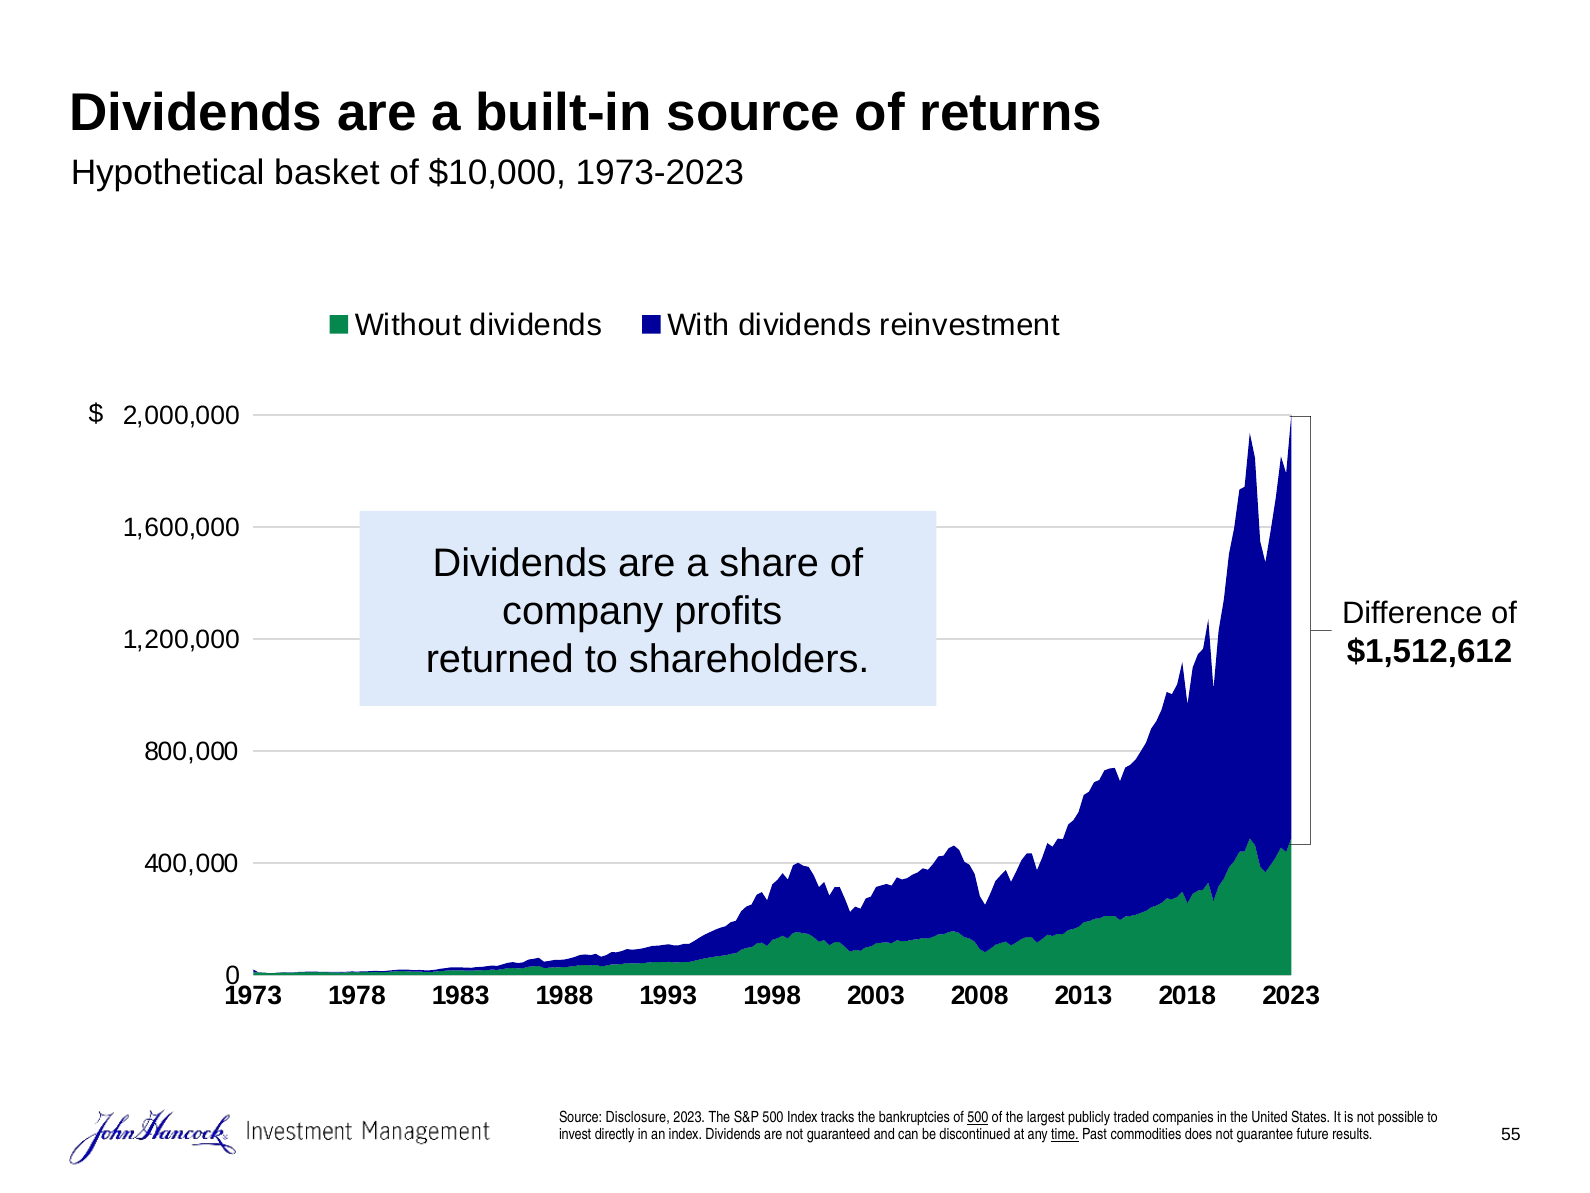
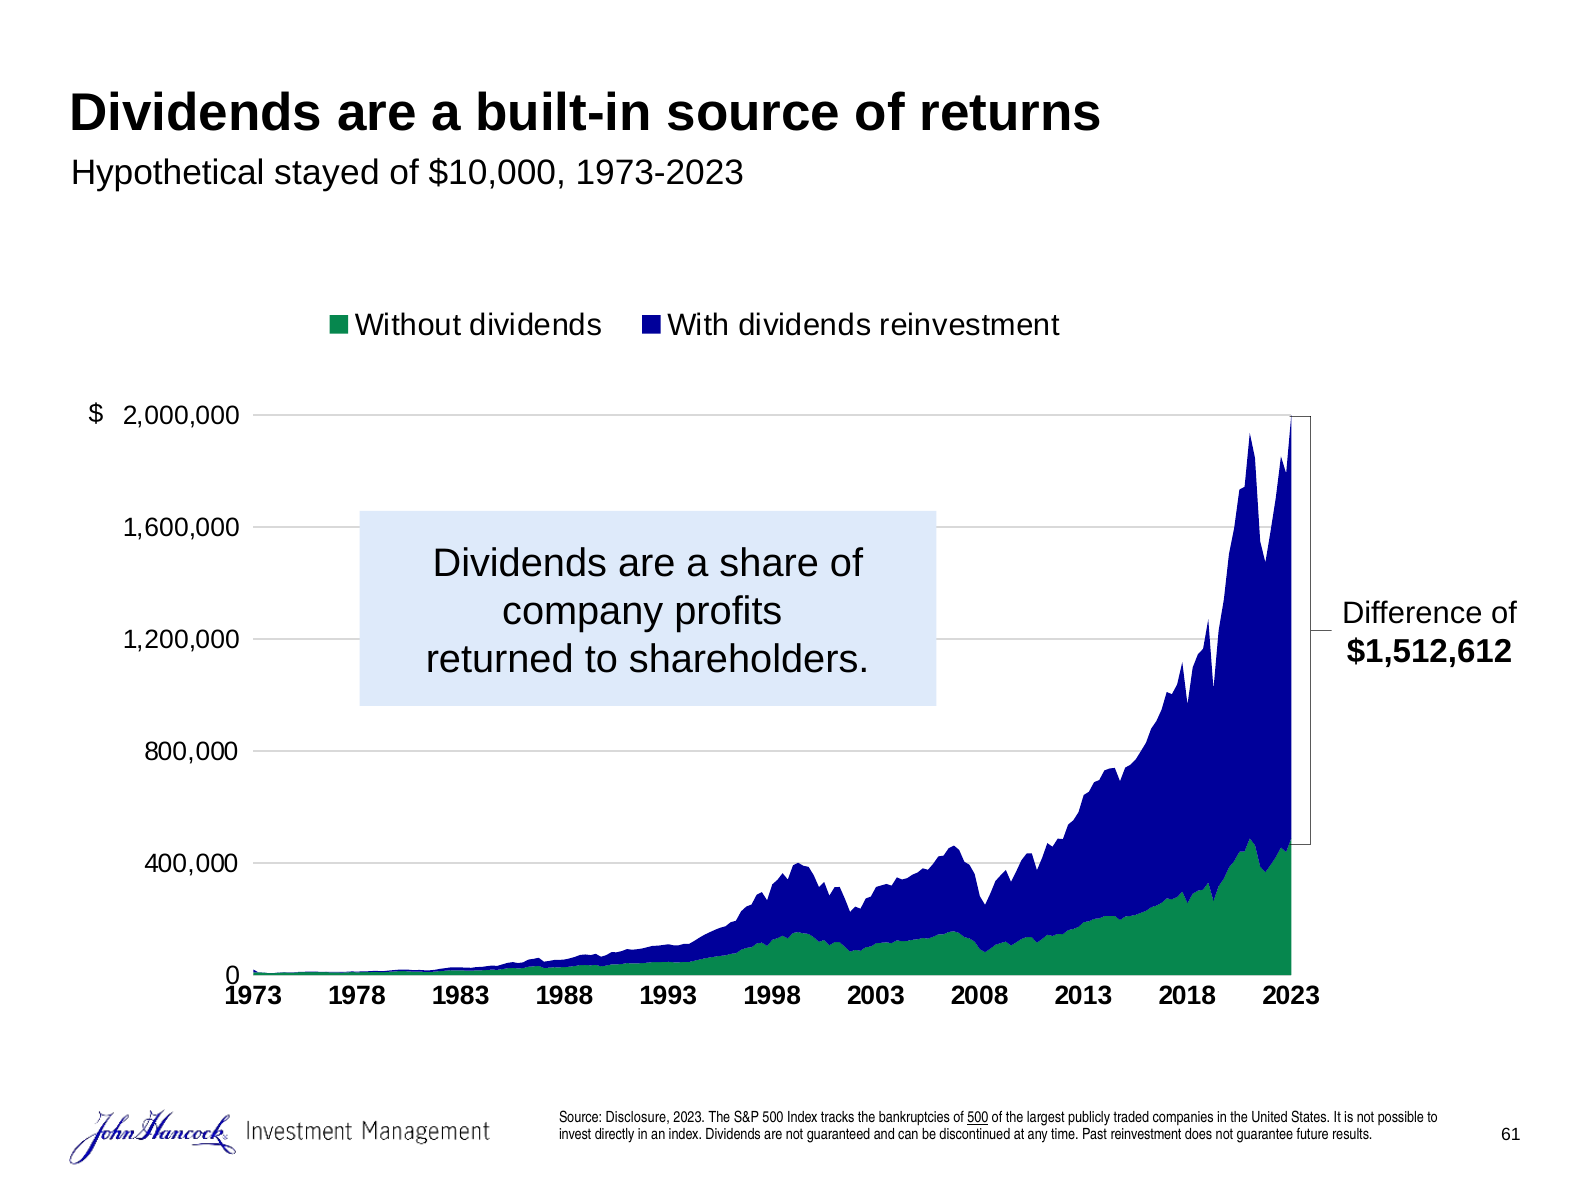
basket: basket -> stayed (327, 173)
time underline: present -> none (1065, 1134)
Past commodities: commodities -> reinvestment (1146, 1134)
55: 55 -> 61 (1511, 1134)
